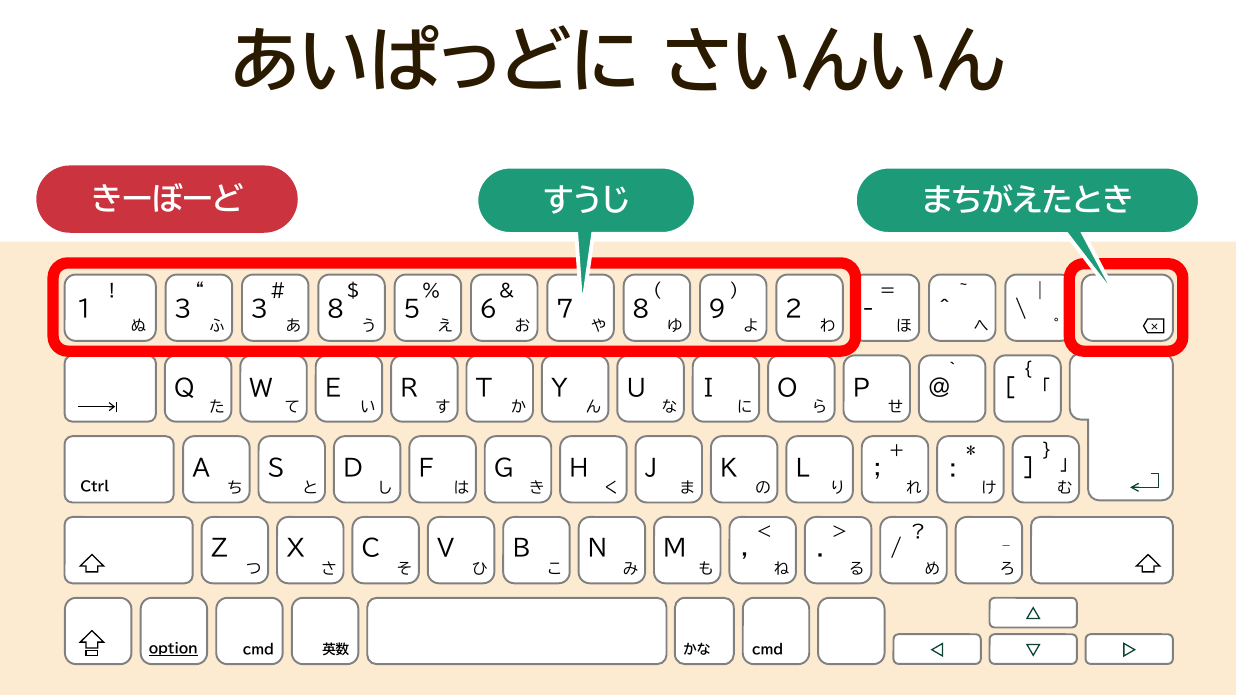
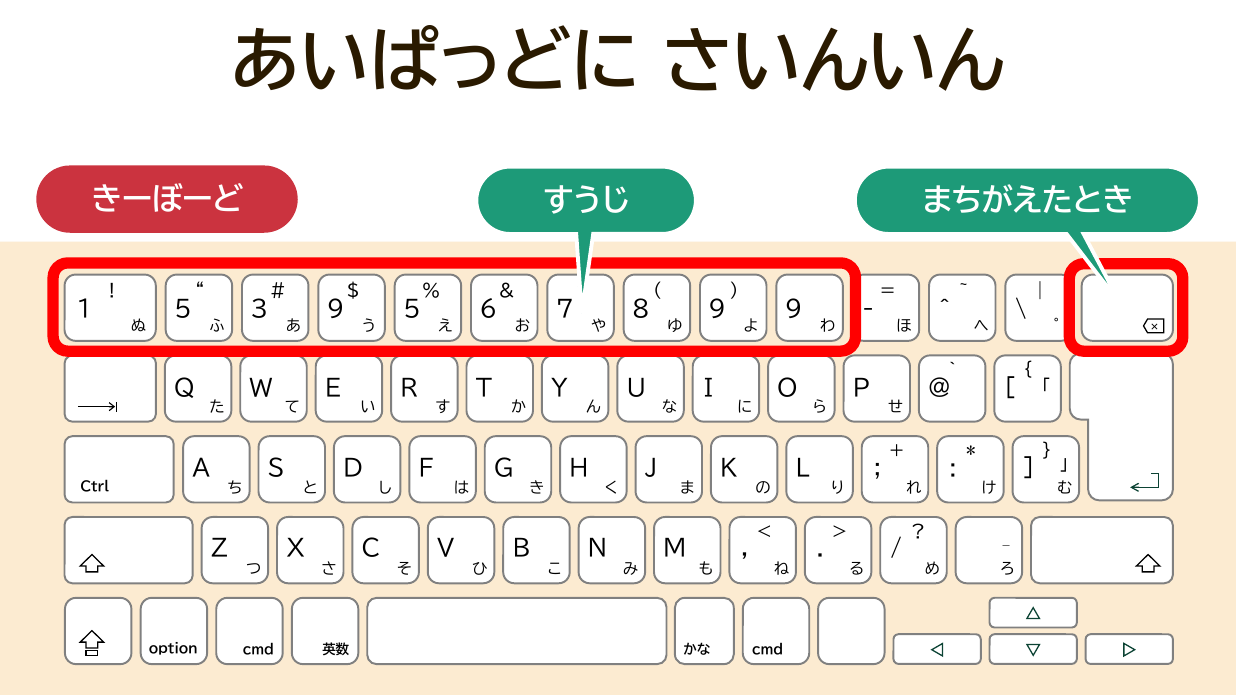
1 3: 3 -> 5 (183, 310)
3 8: 8 -> 9 (336, 310)
9 2: 2 -> 9 (794, 310)
option underline: present -> none (173, 650)
